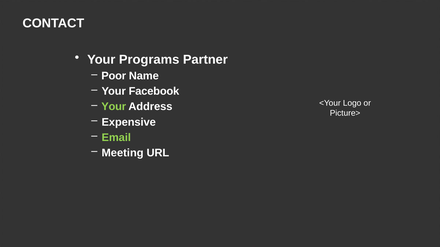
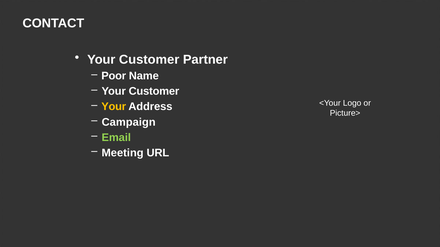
Programs: Programs -> Customer (149, 60)
Facebook: Facebook -> Customer (154, 92)
Your colour: light green -> yellow (114, 107)
Expensive: Expensive -> Campaign (129, 122)
